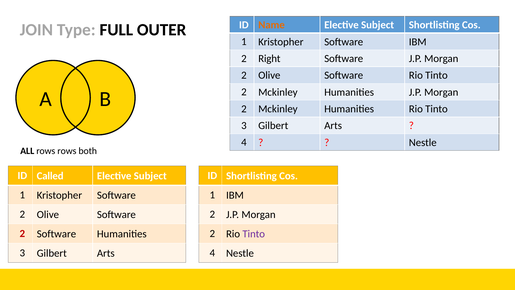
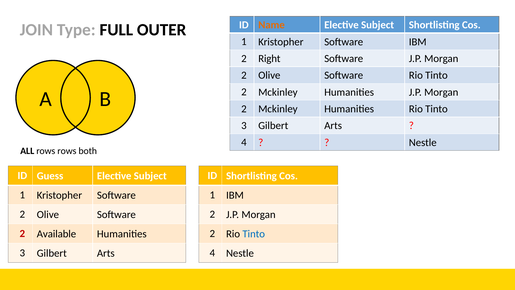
Called: Called -> Guess (50, 176)
2 Software: Software -> Available (56, 234)
Tinto colour: purple -> blue (254, 234)
